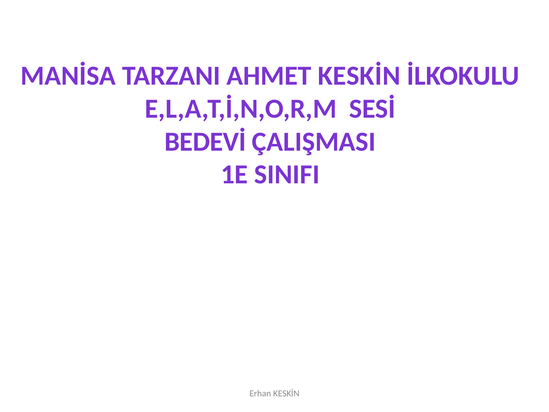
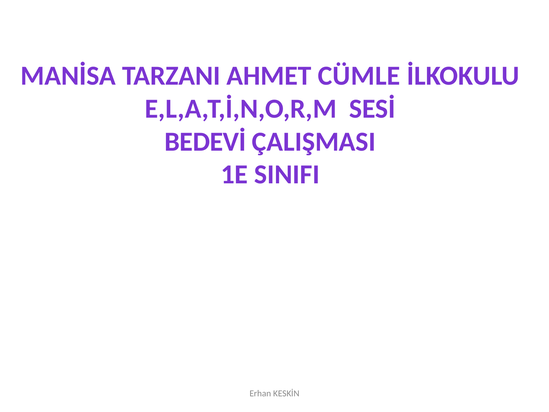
AHMET KESKİN: KESKİN -> CÜMLE (359, 76)
